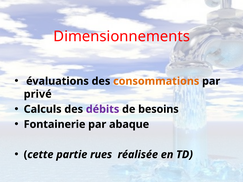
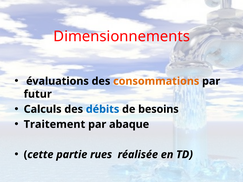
privé: privé -> futur (38, 94)
débits colour: purple -> blue (103, 109)
Fontainerie: Fontainerie -> Traitement (54, 124)
